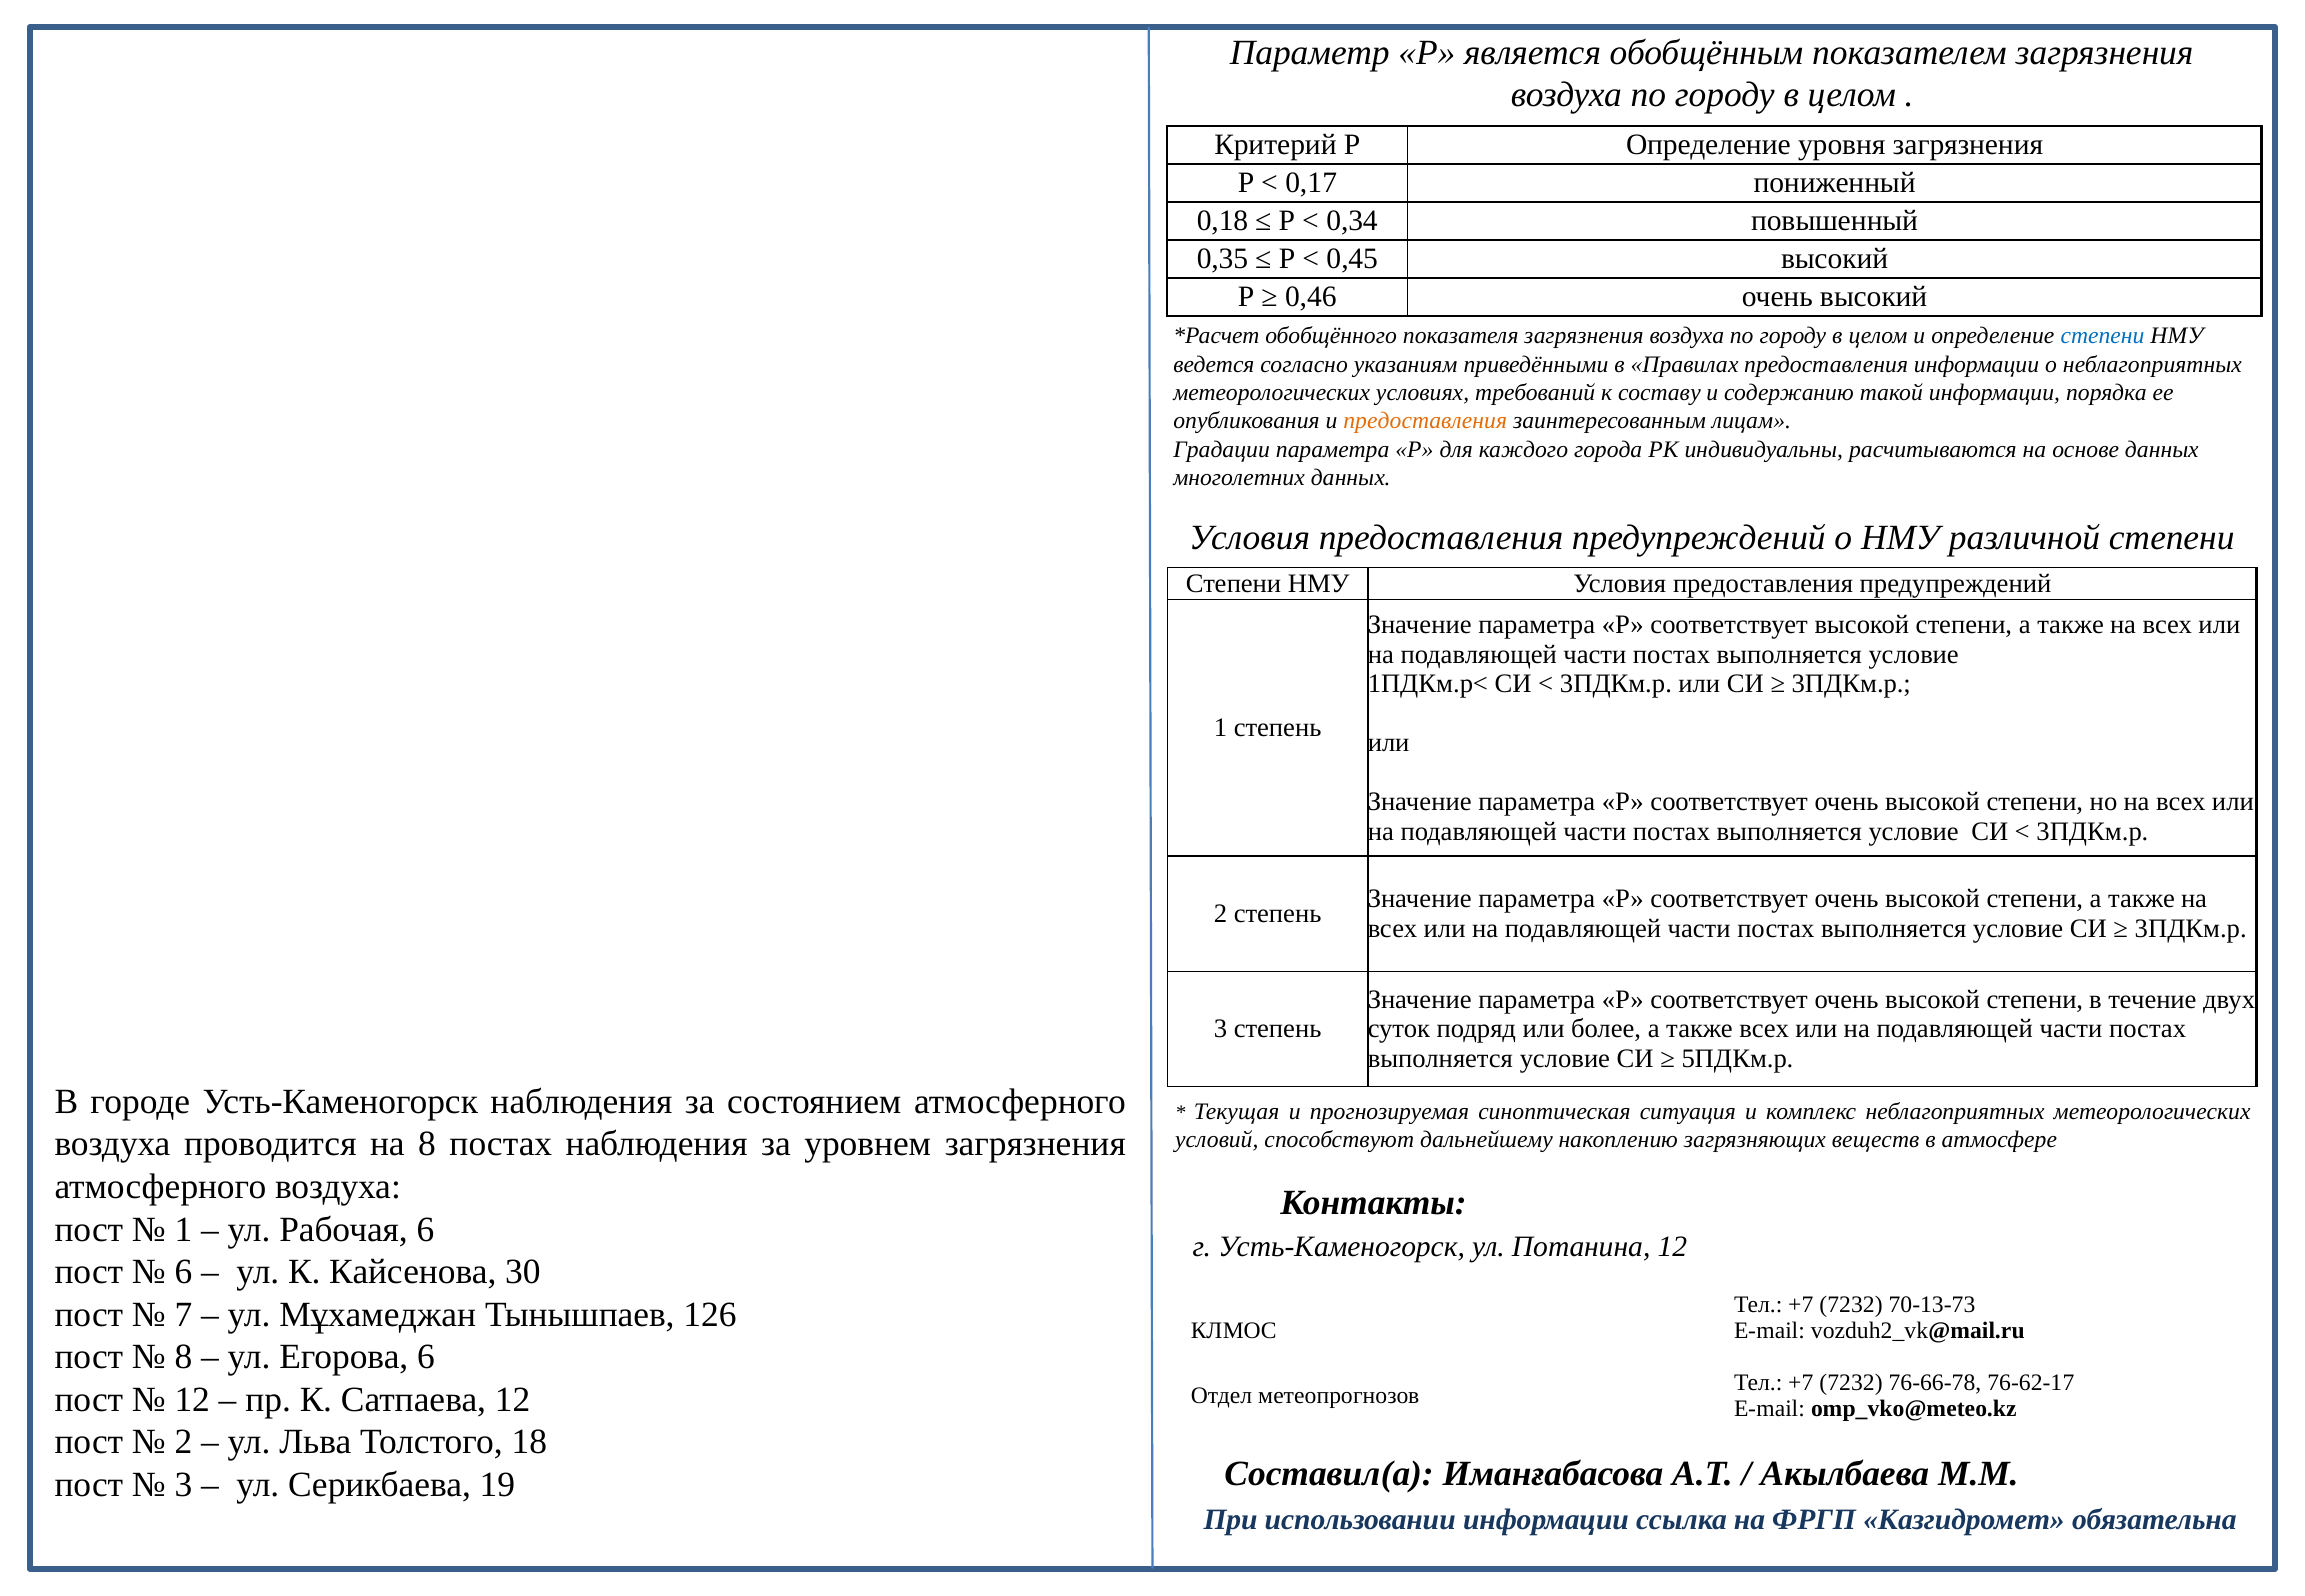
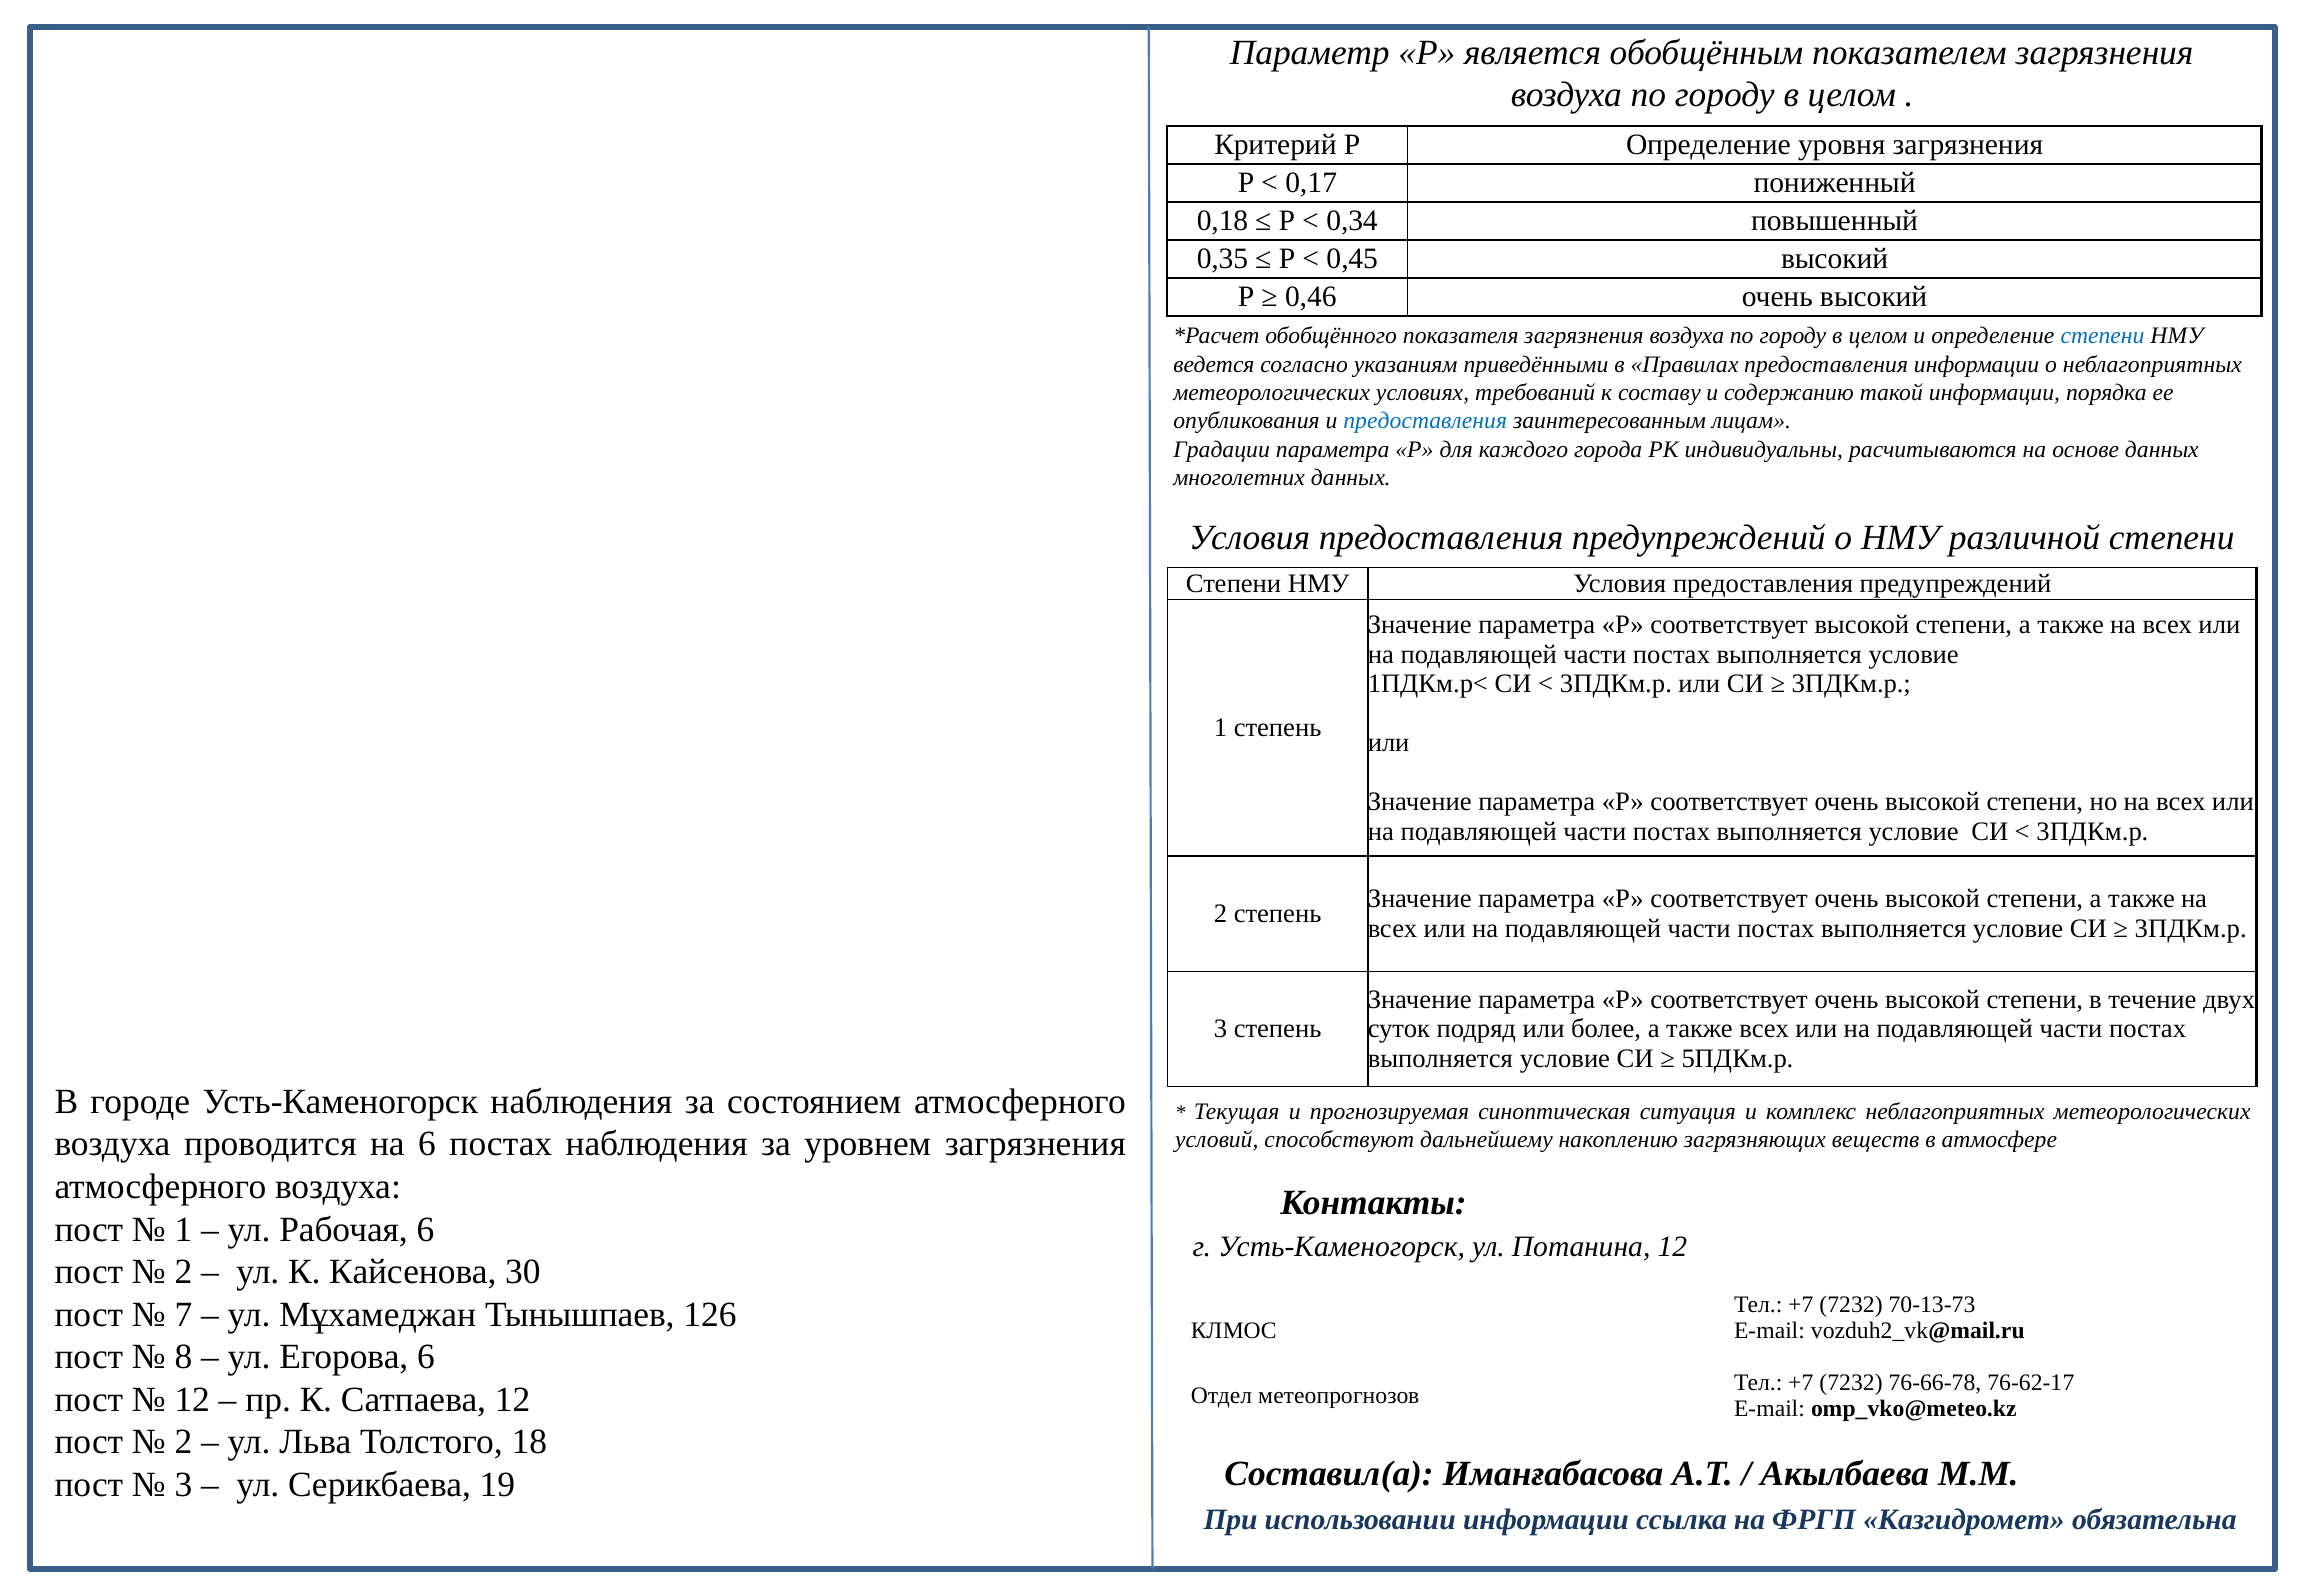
предоставления colour: orange -> blue (1425, 421)
на 8: 8 -> 6 (427, 1144)
6: 6 -> 2 (183, 1272)
